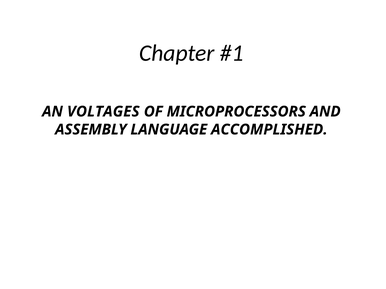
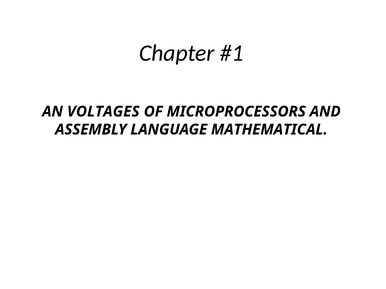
ACCOMPLISHED: ACCOMPLISHED -> MATHEMATICAL (269, 130)
